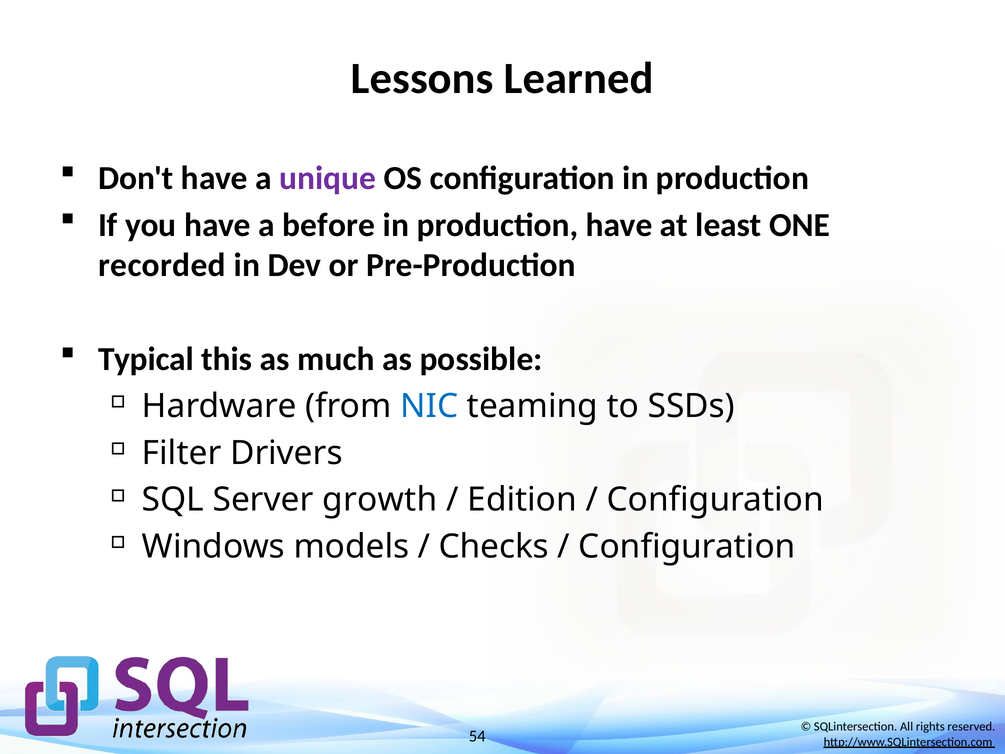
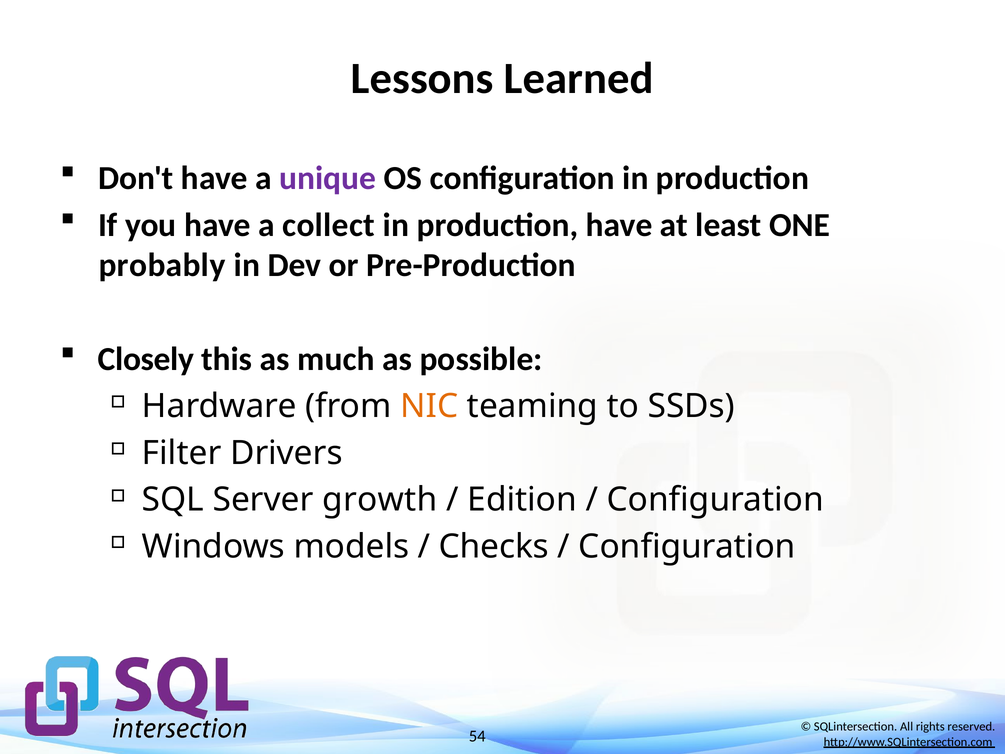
before: before -> collect (329, 225)
recorded: recorded -> probably (162, 265)
Typical: Typical -> Closely (146, 359)
NIC colour: blue -> orange (429, 406)
